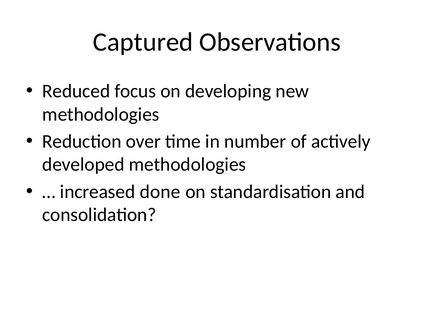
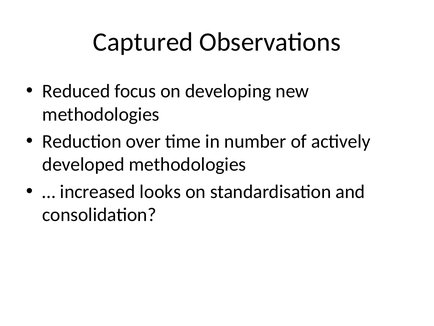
done: done -> looks (160, 191)
